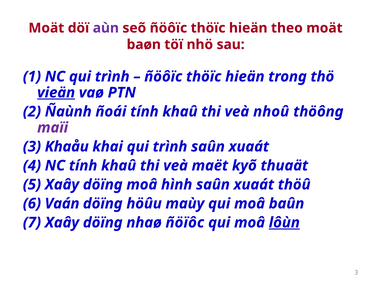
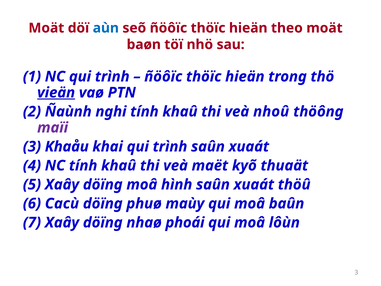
aùn colour: purple -> blue (106, 28)
ñoái: ñoái -> nghi (111, 111)
Vaán: Vaán -> Cacù (62, 203)
höûu: höûu -> phuø (144, 203)
ñöïôc: ñöïôc -> phoái (185, 222)
lôùn underline: present -> none (284, 222)
